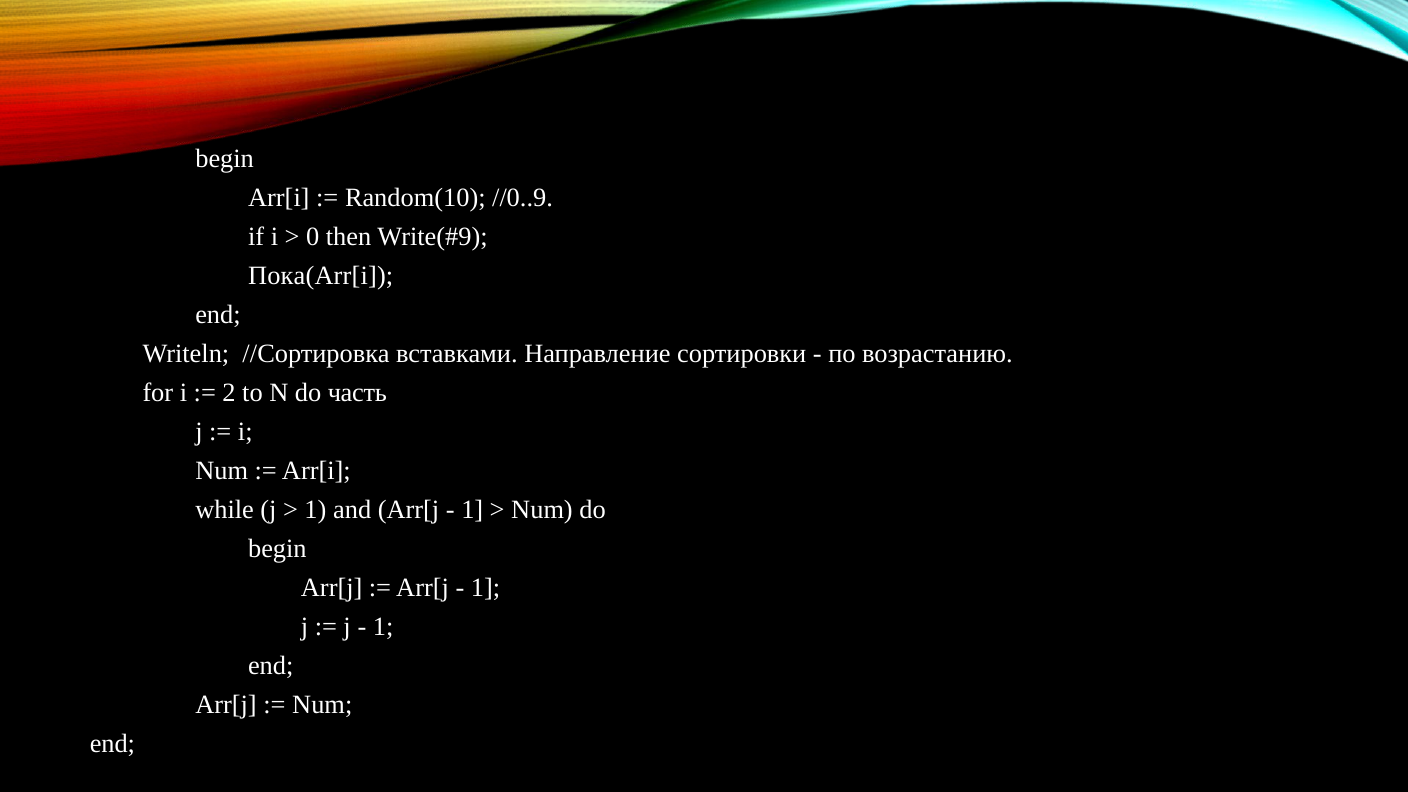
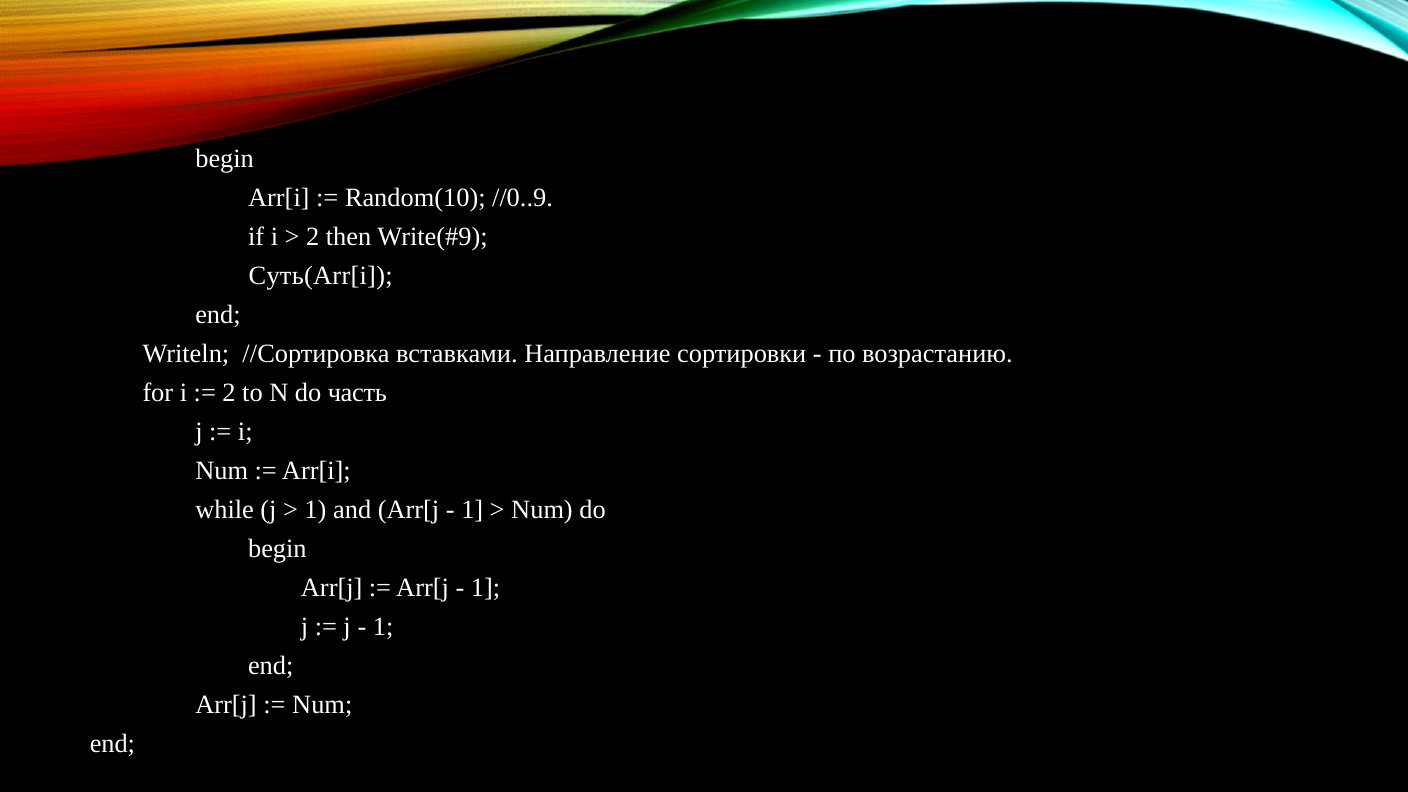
0: 0 -> 2 (313, 237)
Пока(Arr[i: Пока(Arr[i -> Суть(Arr[i (321, 276)
